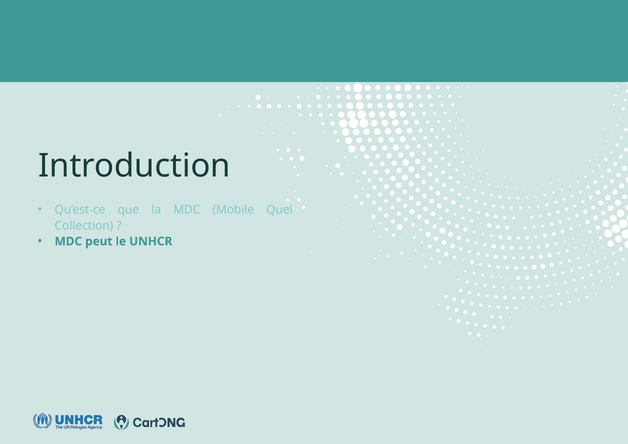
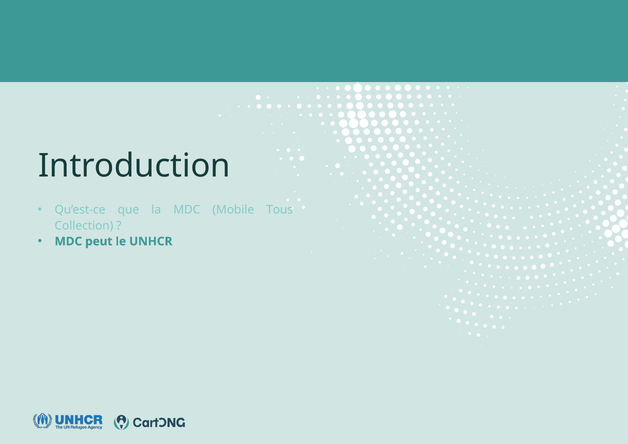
Quel: Quel -> Tous (280, 210)
